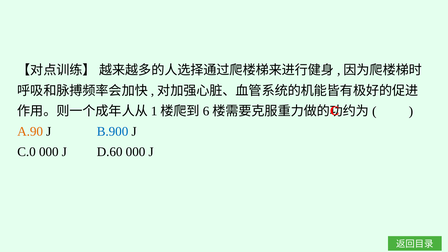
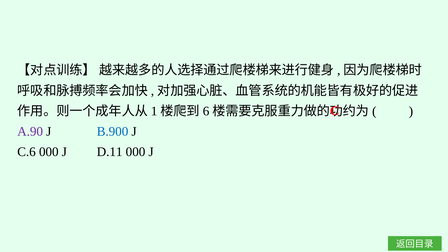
A.90 colour: orange -> purple (30, 132)
C.0: C.0 -> C.6 (27, 152)
D.60: D.60 -> D.11 (110, 152)
